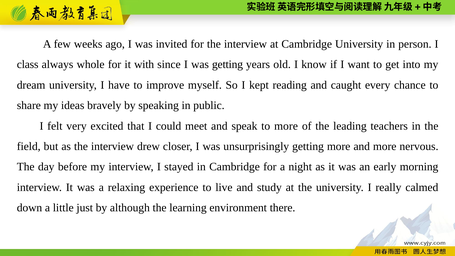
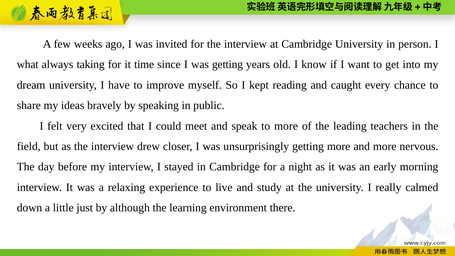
class: class -> what (28, 64)
whole: whole -> taking (91, 64)
with: with -> time (144, 64)
